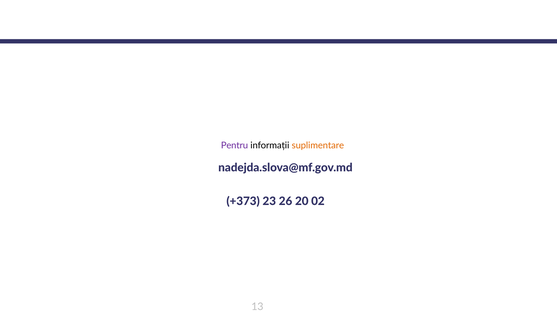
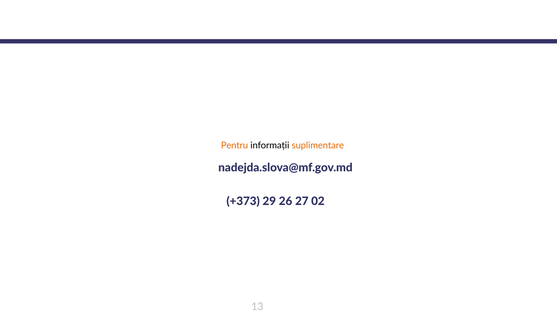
Pentru colour: purple -> orange (234, 146)
23: 23 -> 29 (269, 202)
20: 20 -> 27 (302, 202)
